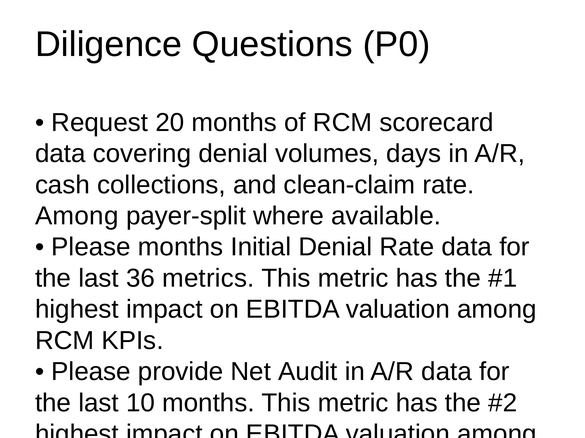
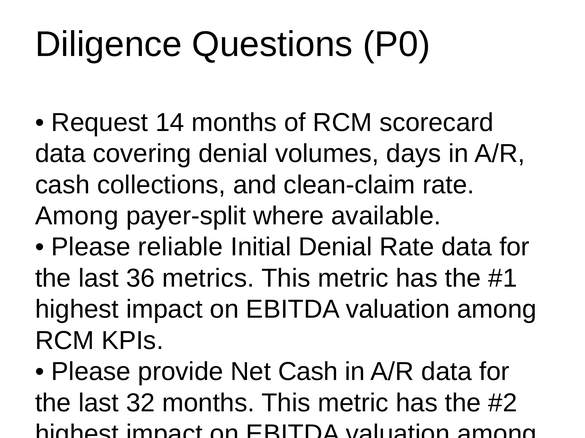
20: 20 -> 14 (170, 123)
Please months: months -> reliable (181, 248)
Net Audit: Audit -> Cash (308, 372)
10: 10 -> 32 (140, 404)
